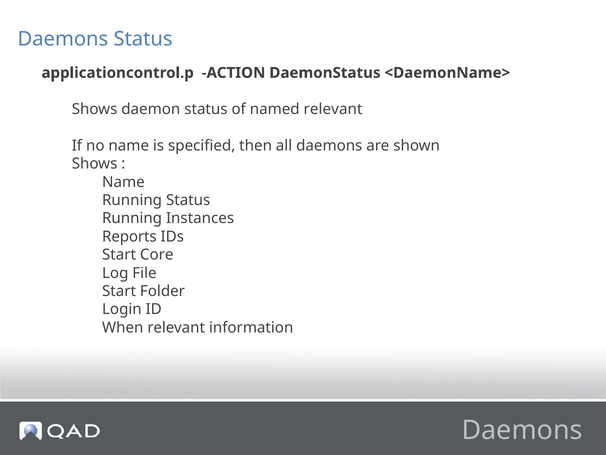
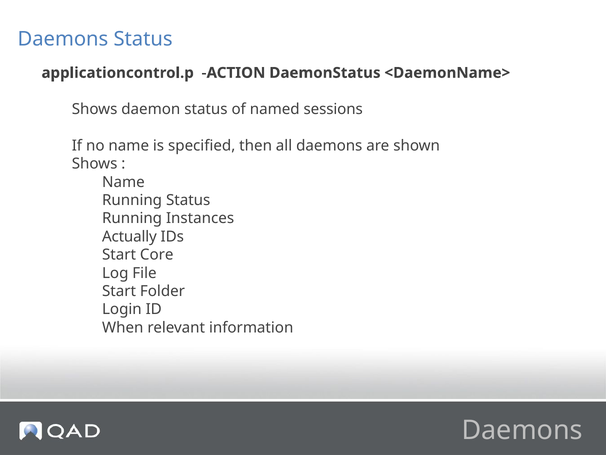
named relevant: relevant -> sessions (333, 109)
Reports: Reports -> Actually (129, 236)
